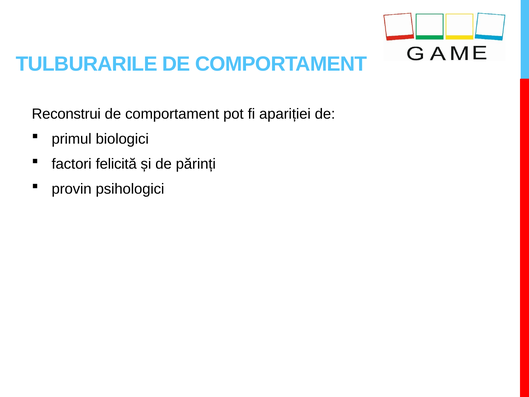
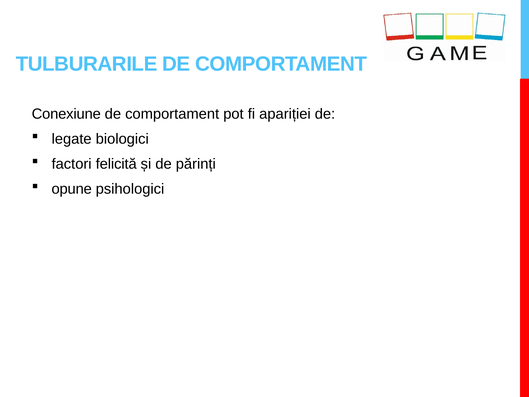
Reconstrui: Reconstrui -> Conexiune (66, 114)
primul: primul -> legate (72, 139)
provin: provin -> opune (72, 189)
